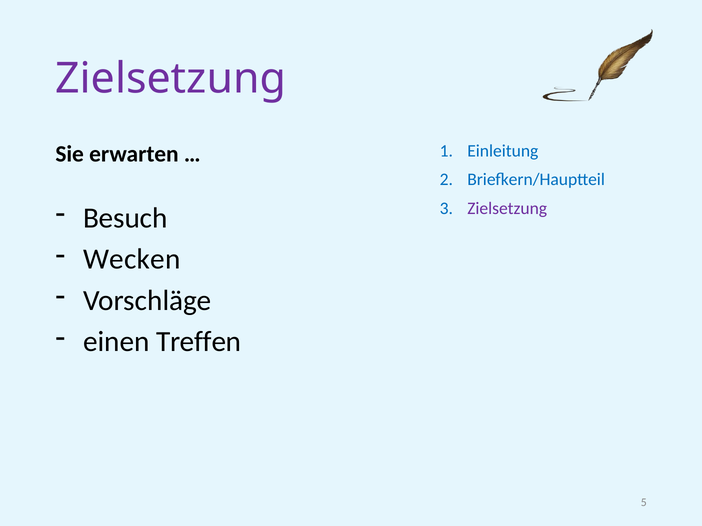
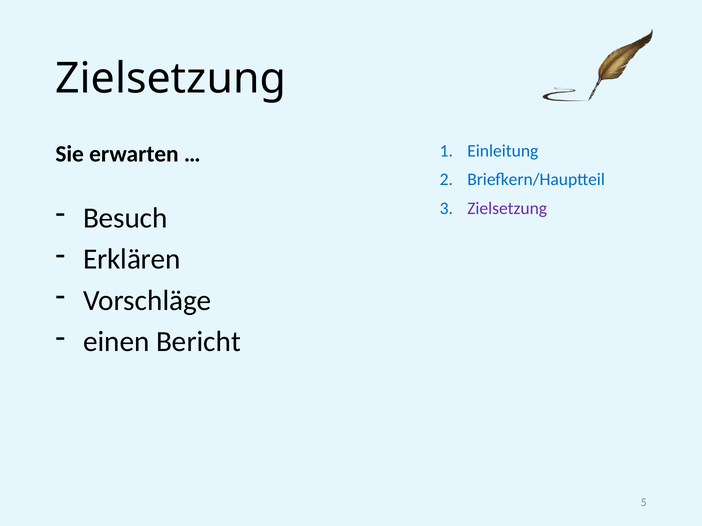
Zielsetzung colour: purple -> black (171, 79)
Wecken: Wecken -> Erklären (132, 259)
Treffen: Treffen -> Bericht (198, 342)
